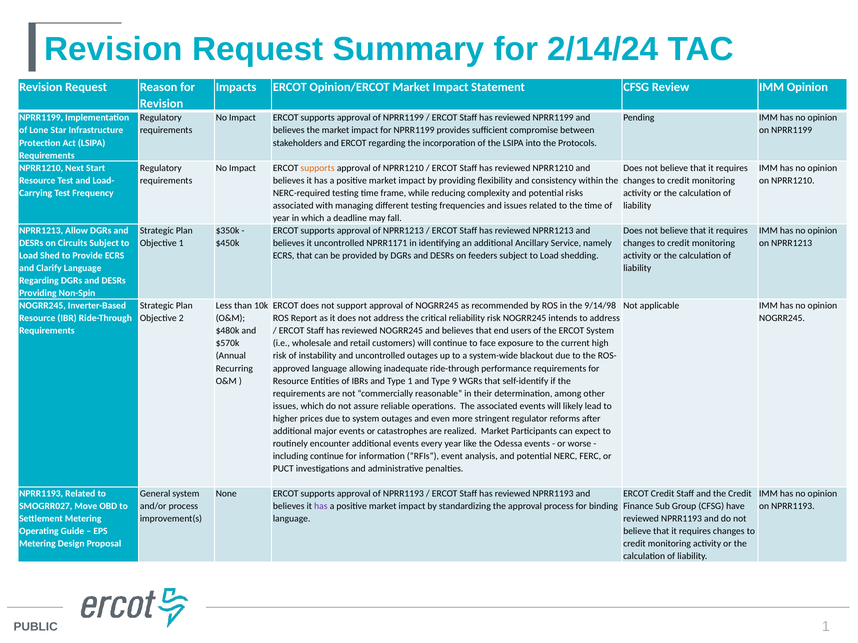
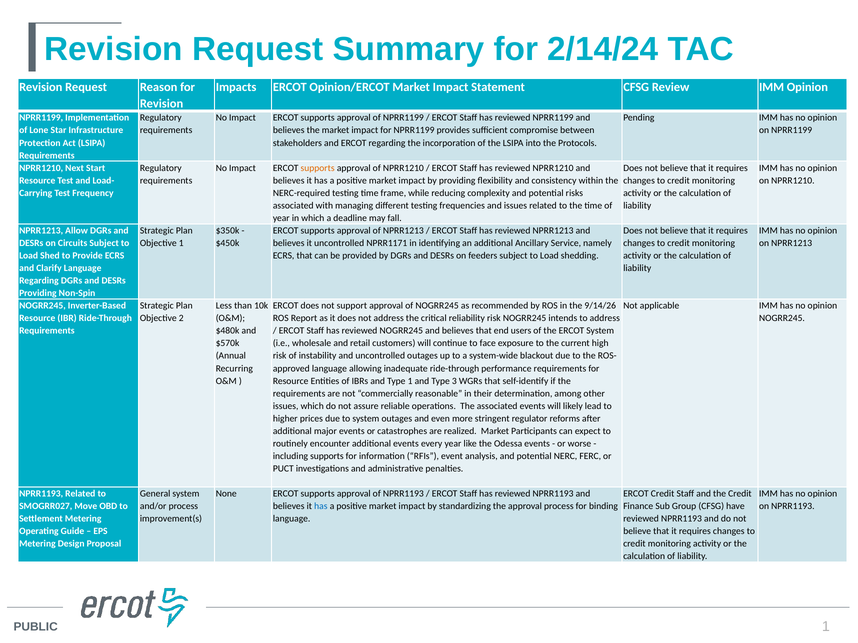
9/14/98: 9/14/98 -> 9/14/26 (600, 306)
9: 9 -> 3 (454, 381)
including continue: continue -> supports (327, 456)
has colour: purple -> blue (321, 507)
